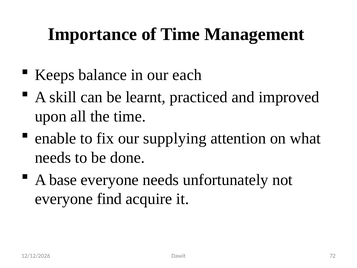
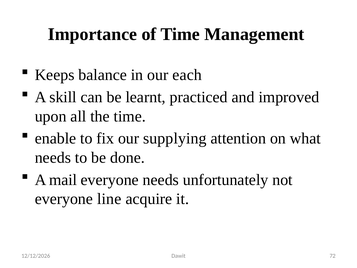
base: base -> mail (63, 180)
find: find -> line (109, 199)
